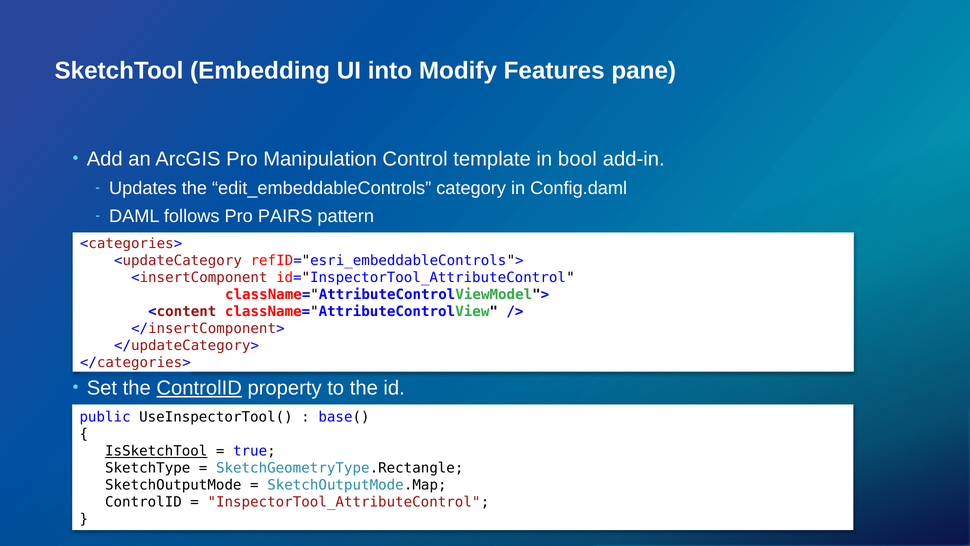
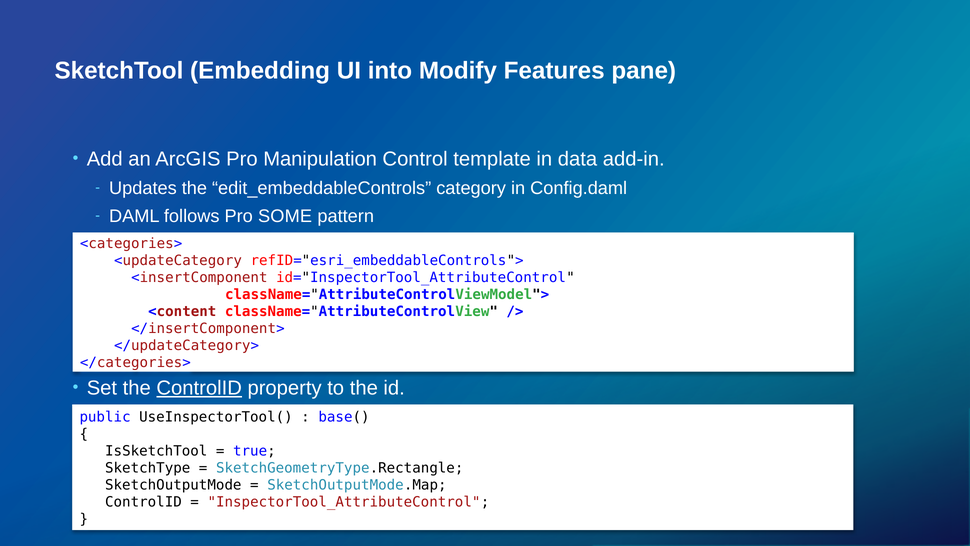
bool: bool -> data (577, 159)
PAIRS: PAIRS -> SOME (285, 216)
IsSketchTool underline: present -> none (156, 451)
